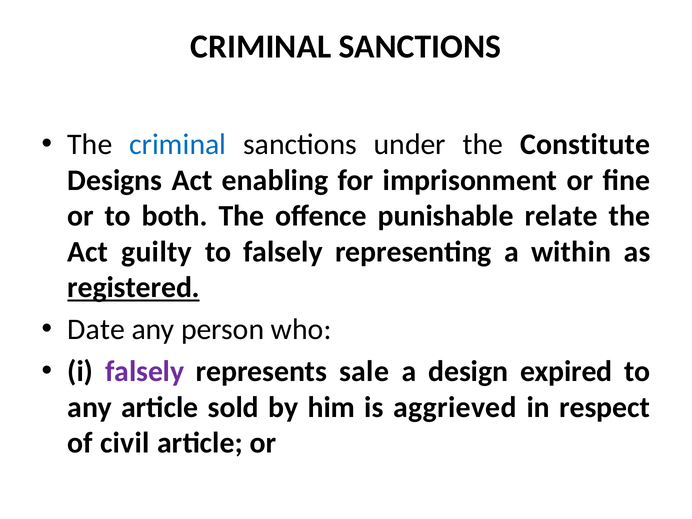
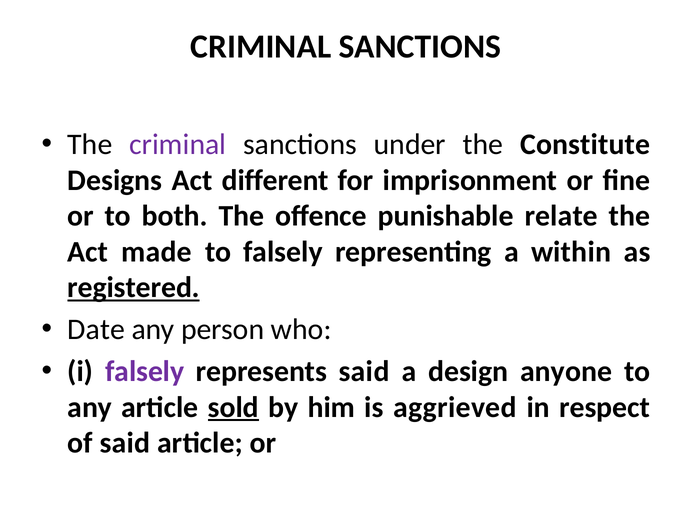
criminal colour: blue -> purple (178, 145)
enabling: enabling -> different (275, 180)
guilty: guilty -> made (157, 252)
represents sale: sale -> said (364, 371)
expired: expired -> anyone (566, 371)
sold underline: none -> present (233, 407)
of civil: civil -> said (125, 443)
